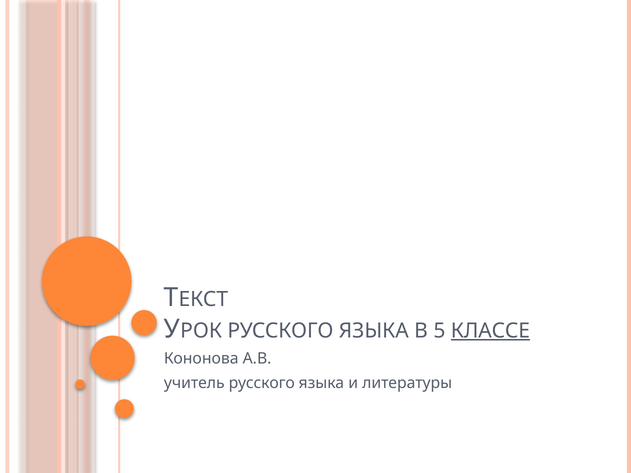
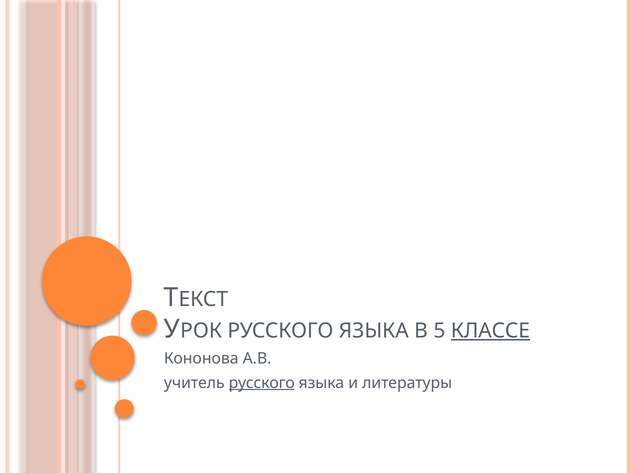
русского underline: none -> present (262, 383)
